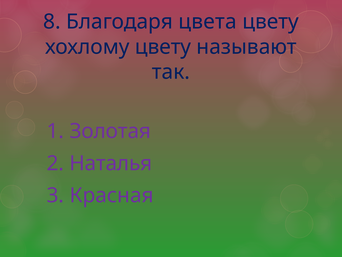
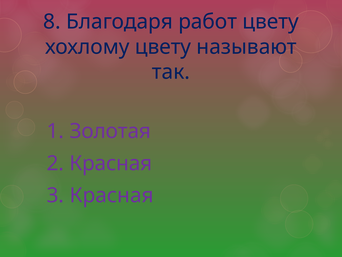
цвета: цвета -> работ (208, 22)
2 Наталья: Наталья -> Красная (111, 163)
